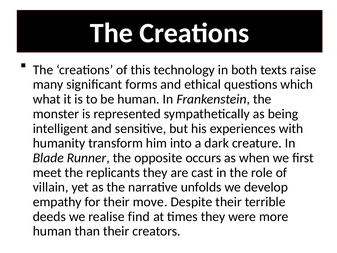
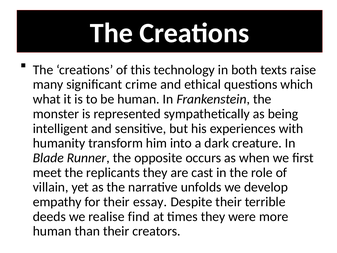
forms: forms -> crime (141, 84)
move: move -> essay (150, 202)
